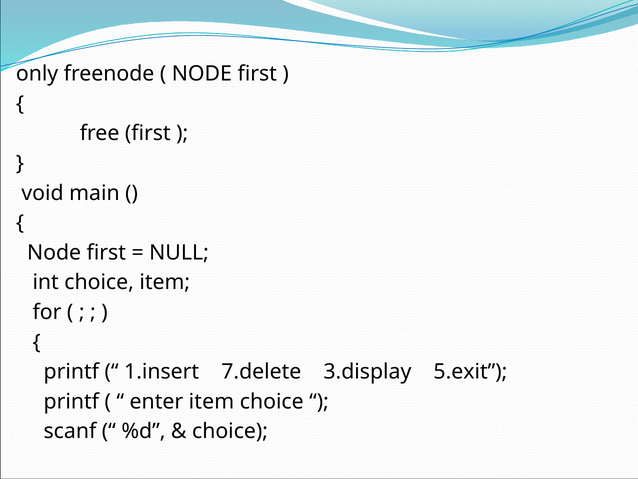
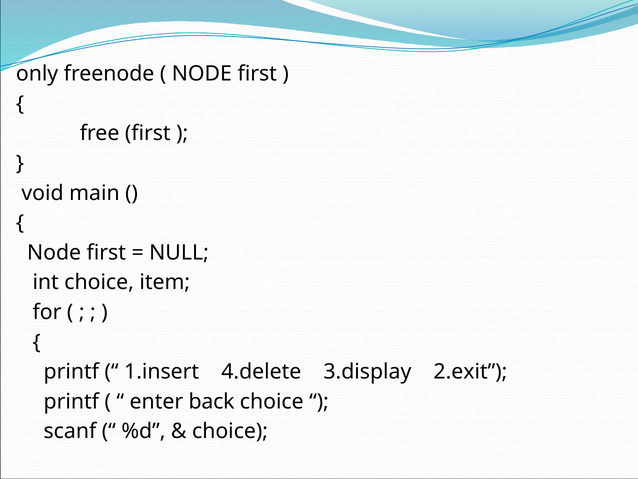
7.delete: 7.delete -> 4.delete (261, 371)
5.exit: 5.exit -> 2.exit (470, 371)
enter item: item -> back (212, 401)
